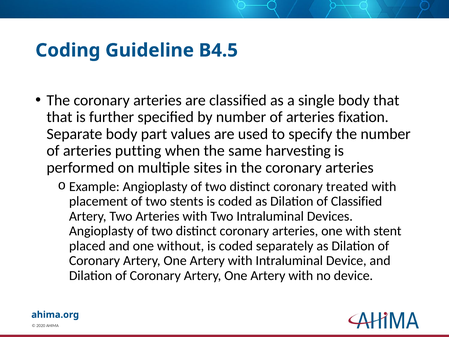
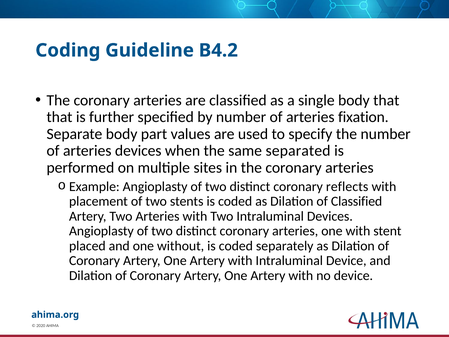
B4.5: B4.5 -> B4.2 (218, 50)
arteries putting: putting -> devices (138, 151)
harvesting: harvesting -> separated (298, 151)
treated: treated -> reflects (347, 186)
